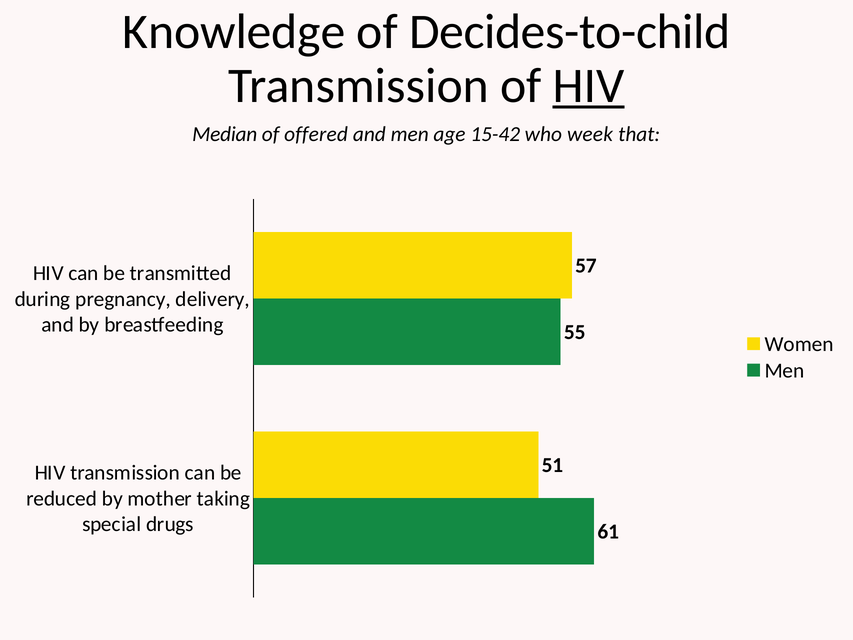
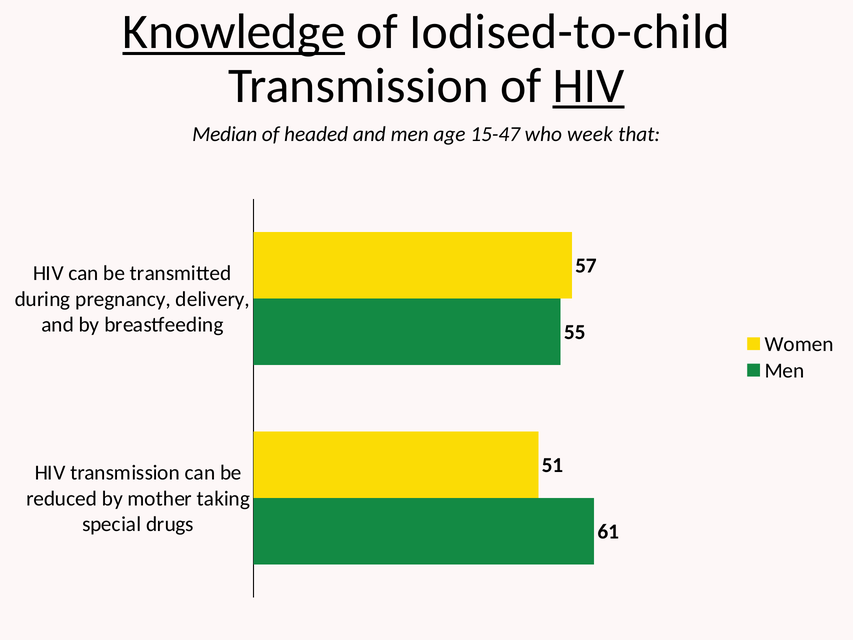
Knowledge underline: none -> present (234, 32)
Decides-to-child: Decides-to-child -> Iodised-to-child (569, 32)
offered: offered -> headed (316, 134)
15-42: 15-42 -> 15-47 (495, 134)
